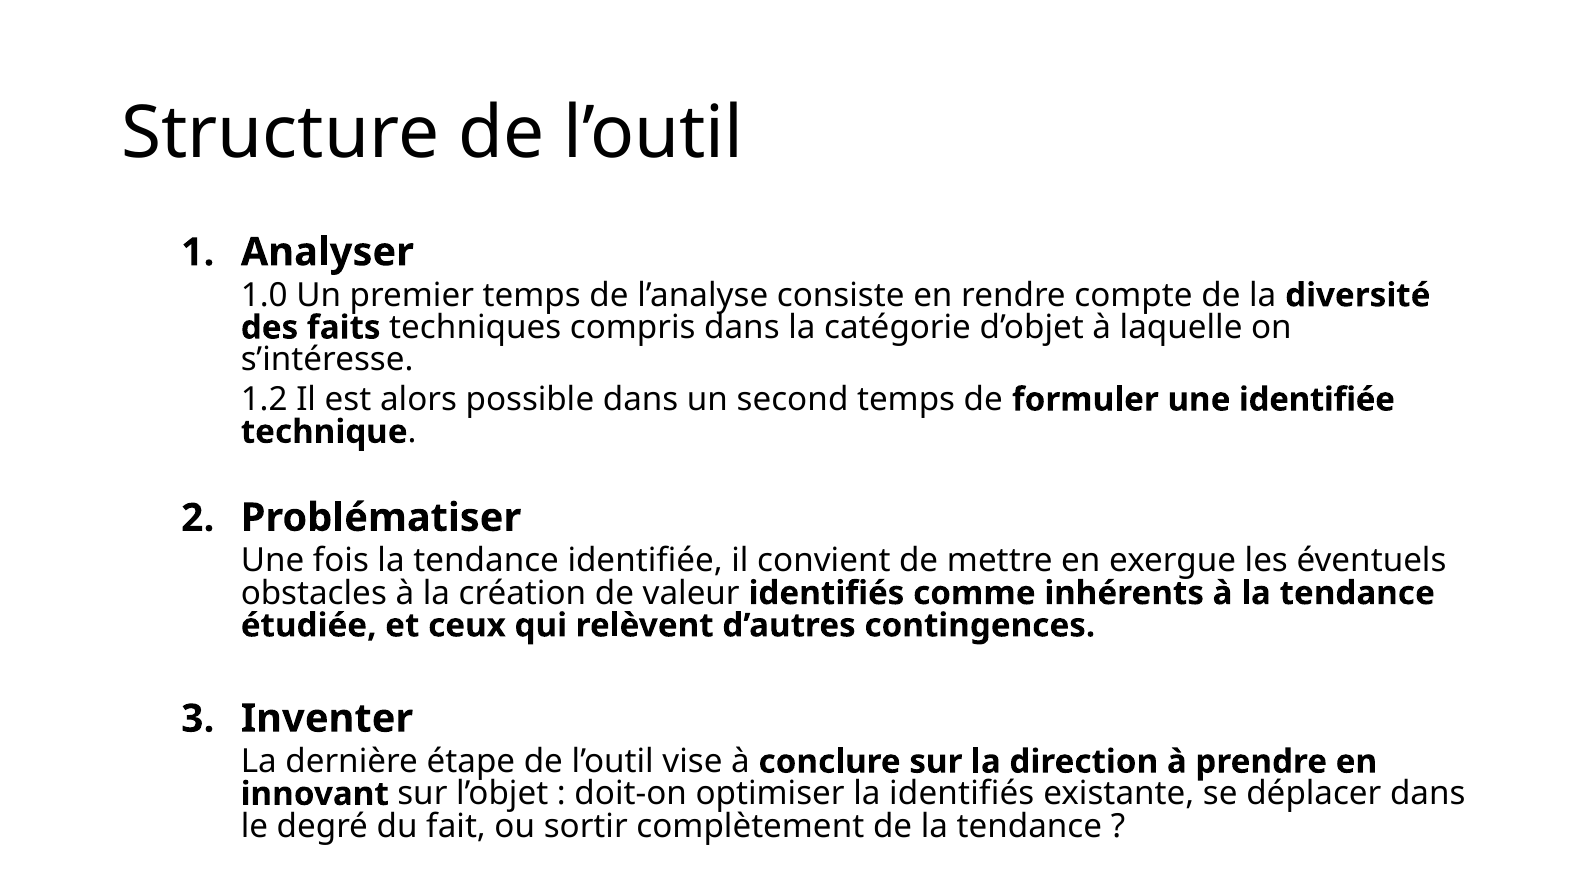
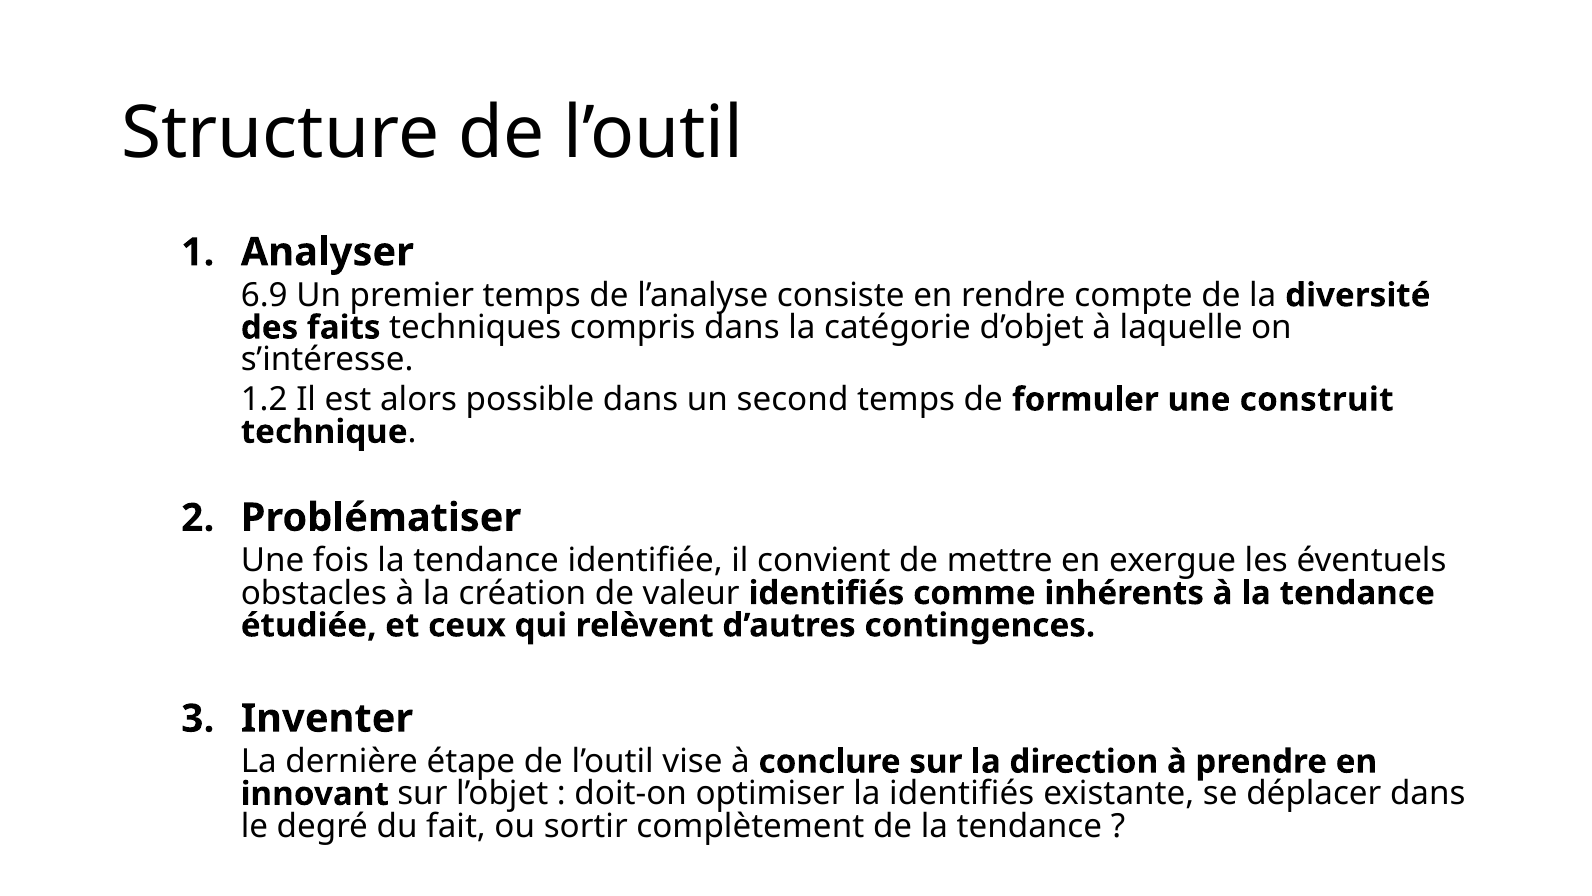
1.0: 1.0 -> 6.9 (264, 295)
une identifiée: identifiée -> construit (1317, 399)
